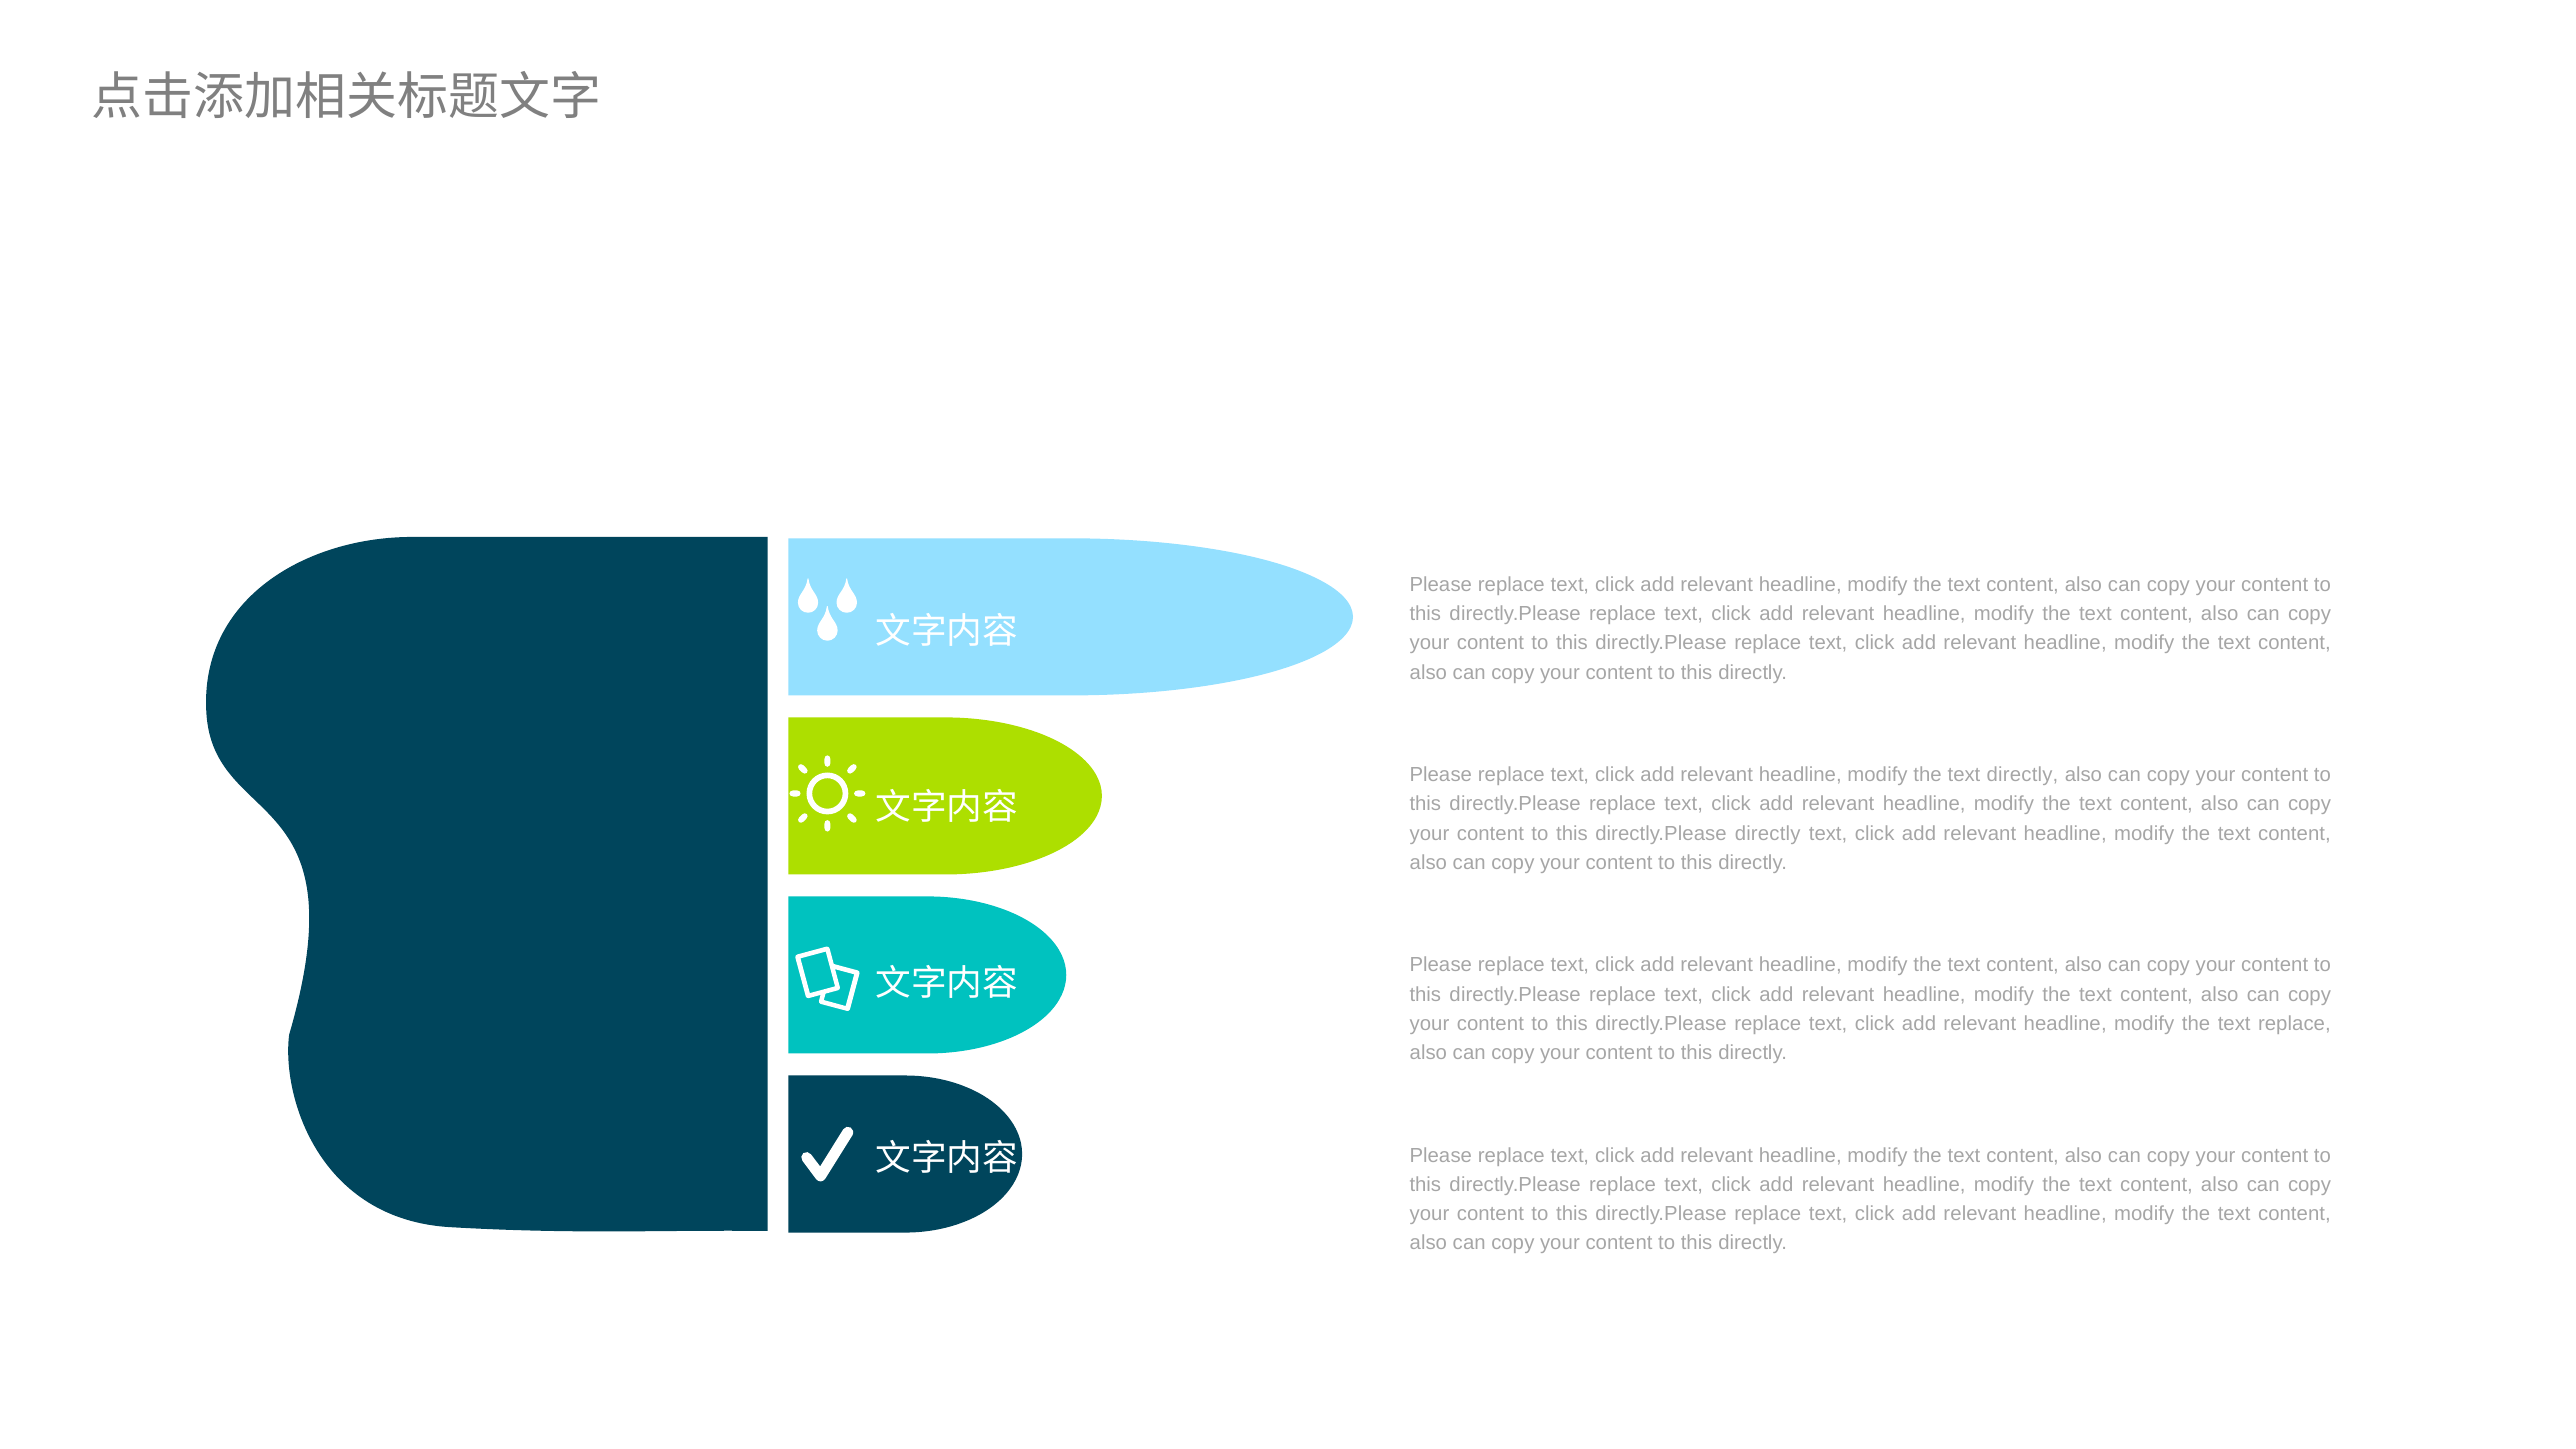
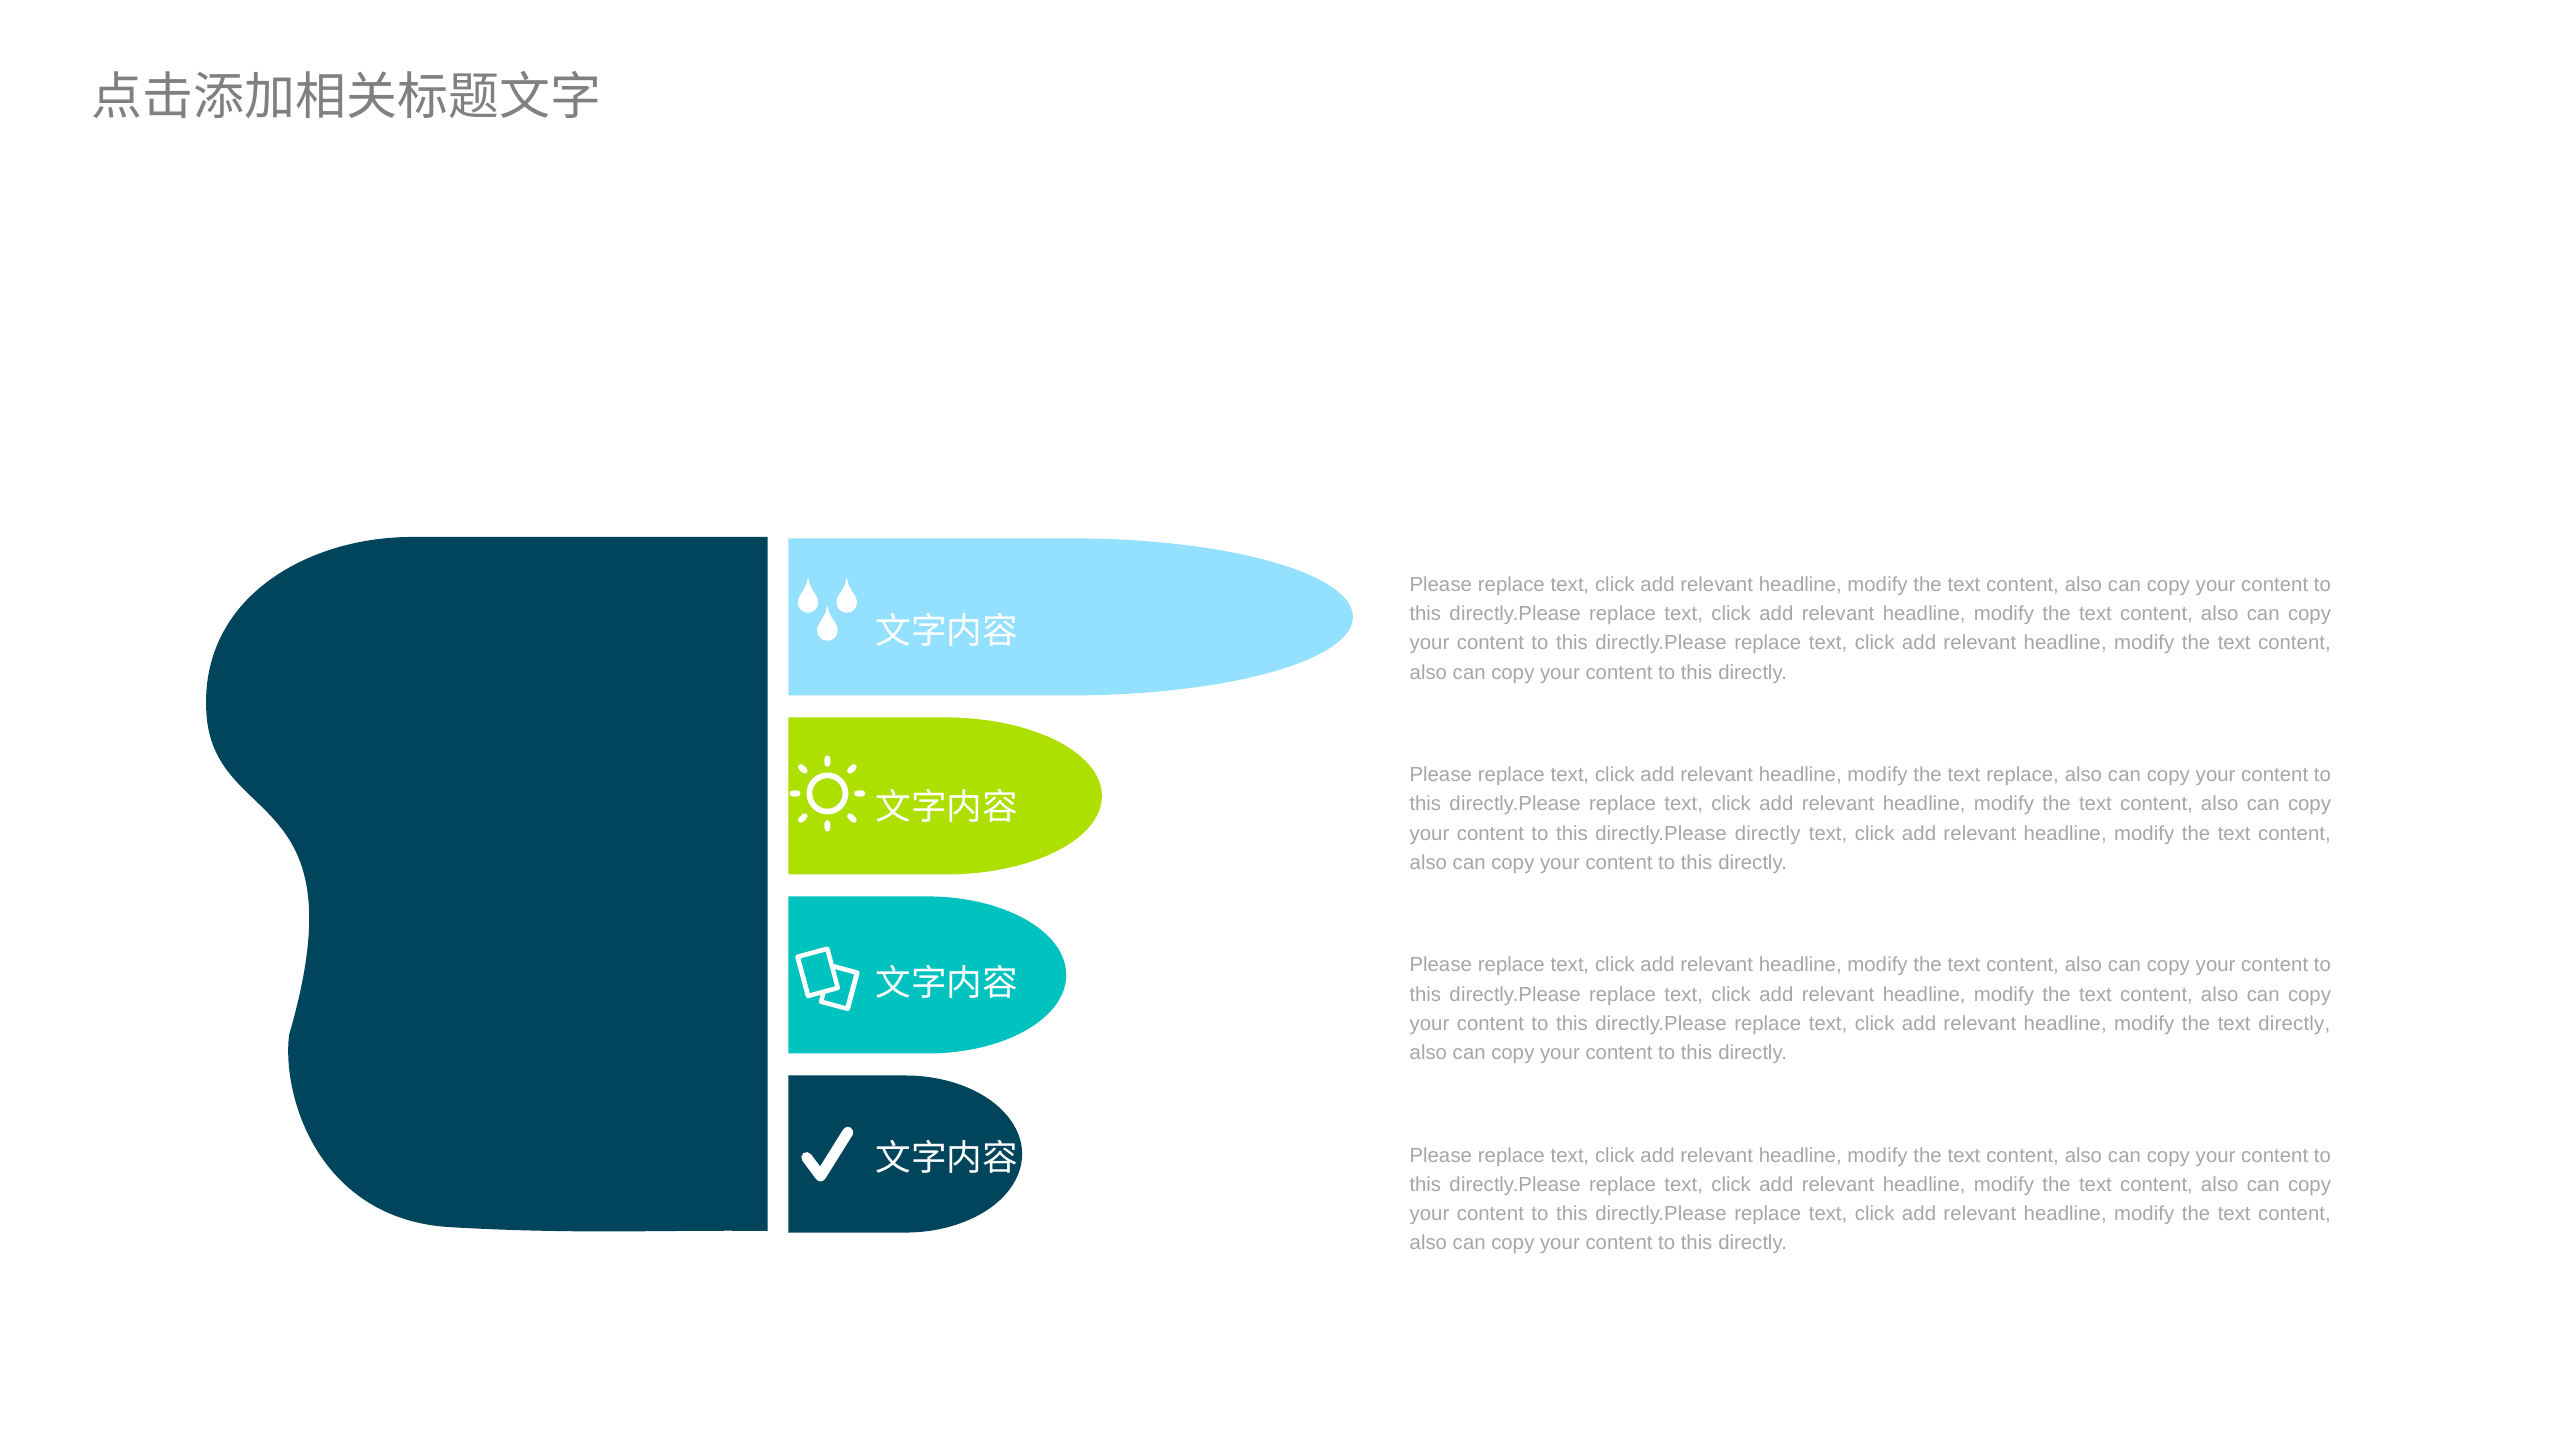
text directly: directly -> replace (2023, 775)
text replace: replace -> directly (2294, 1024)
